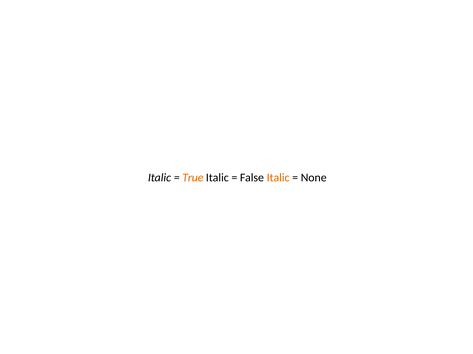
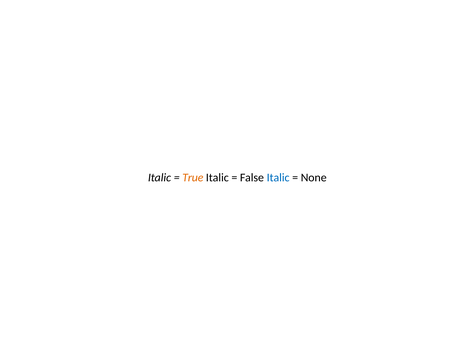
Italic colour: orange -> blue (278, 178)
